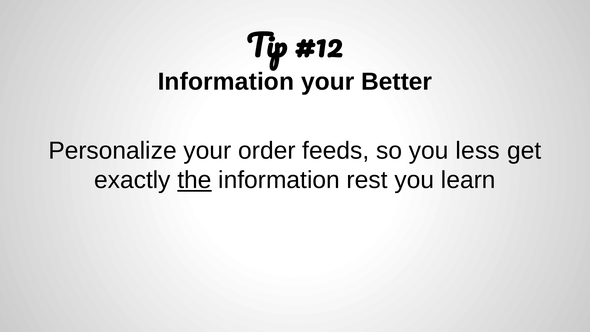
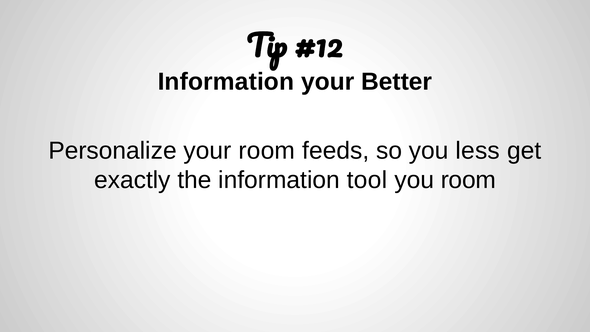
your order: order -> room (267, 151)
the underline: present -> none (194, 180)
rest: rest -> tool (367, 180)
you learn: learn -> room (468, 180)
